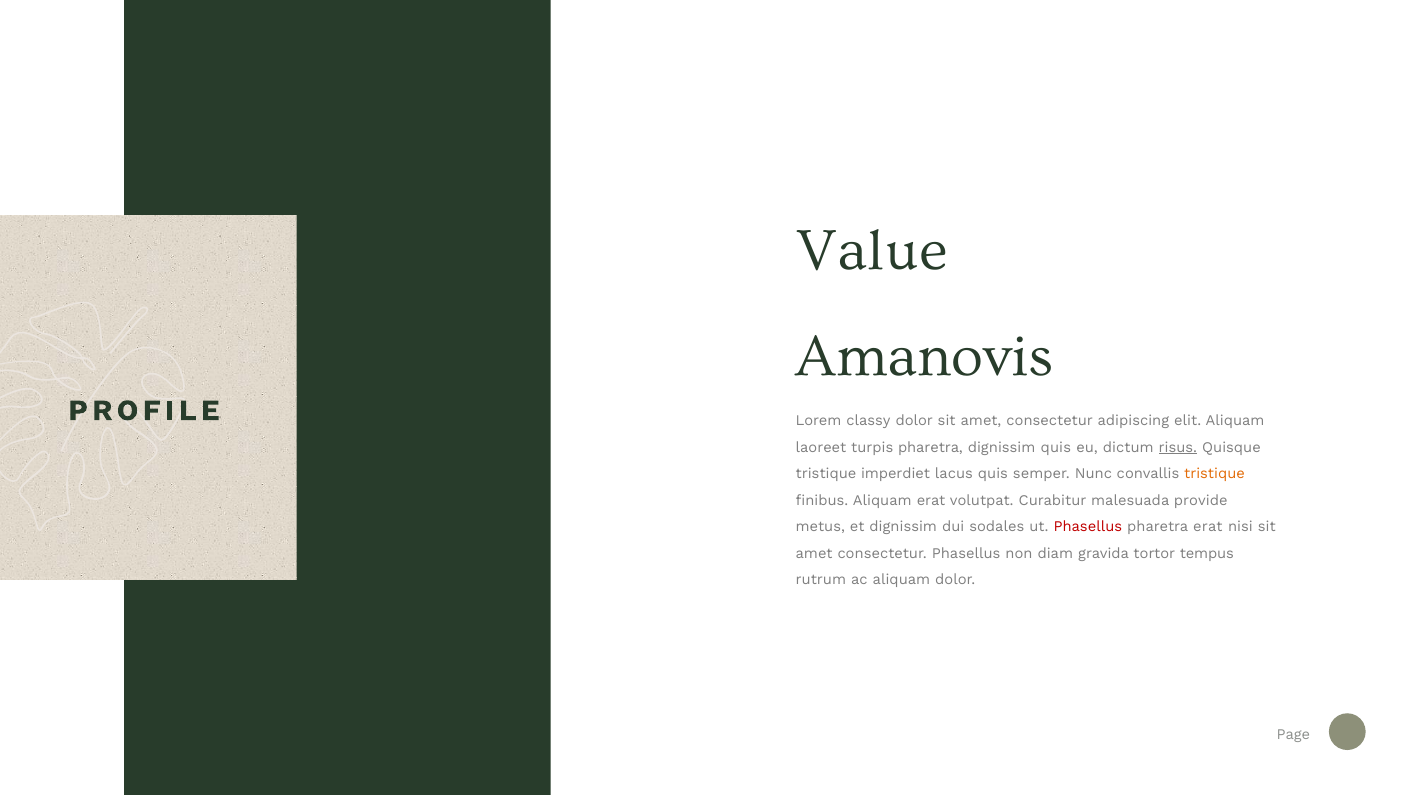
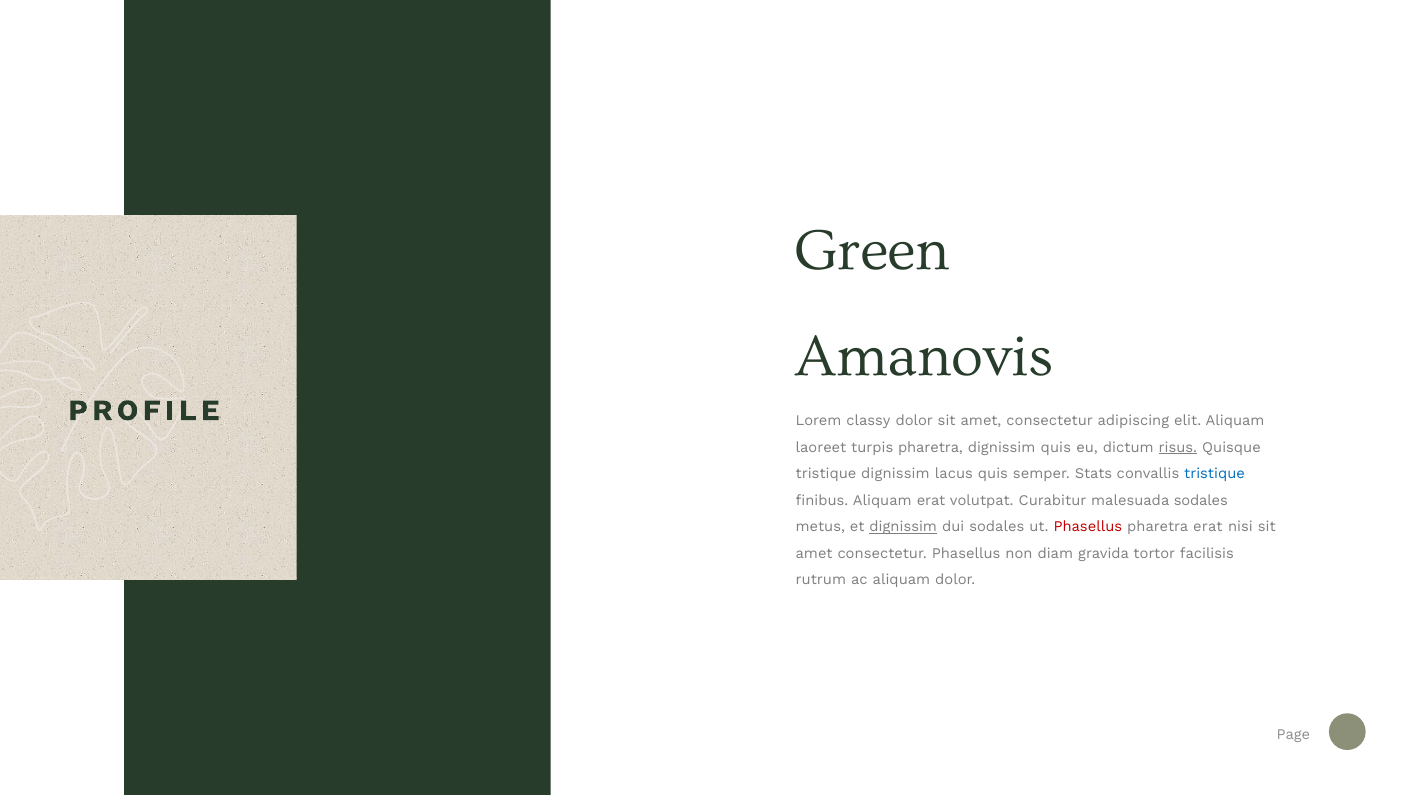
Value: Value -> Green (872, 250)
tristique imperdiet: imperdiet -> dignissim (895, 474)
Nunc: Nunc -> Stats (1094, 474)
tristique colour: orange -> blue (1215, 474)
malesuada provide: provide -> sodales (1201, 500)
dignissim underline: none -> present (903, 527)
tempus: tempus -> facilisis (1207, 553)
